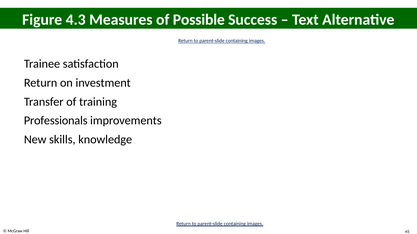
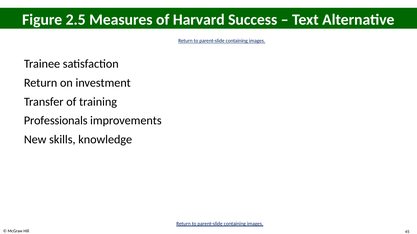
4.3: 4.3 -> 2.5 (76, 20)
Possible: Possible -> Harvard (199, 20)
